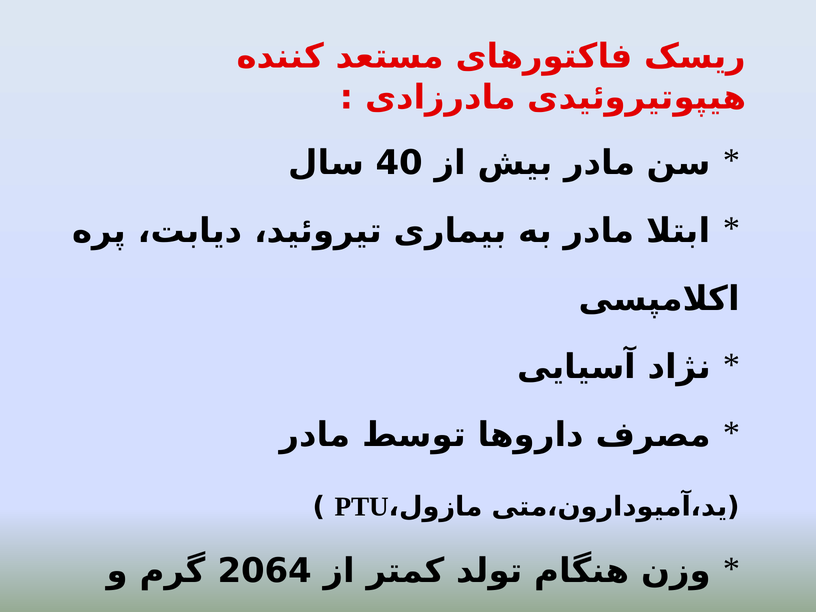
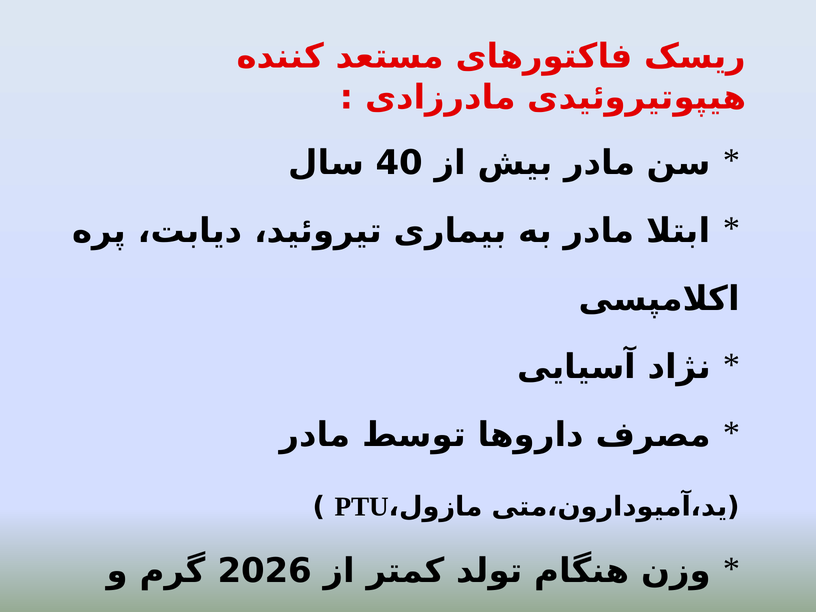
2064: 2064 -> 2026 (265, 571)
